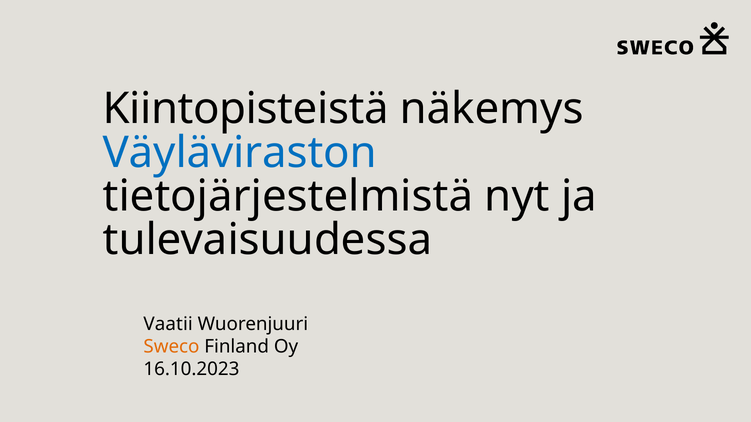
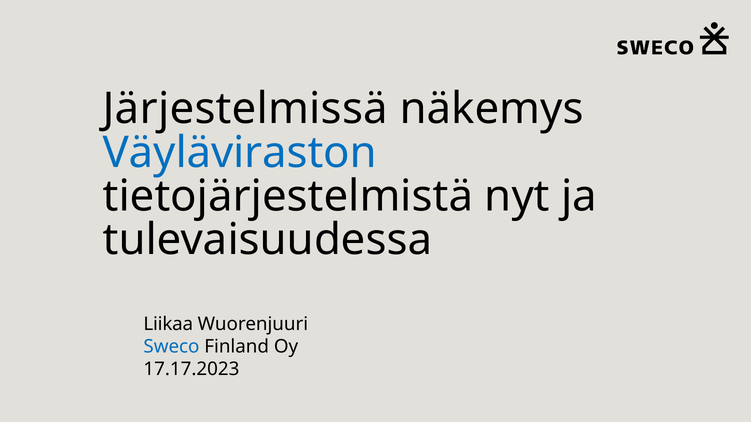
Kiintopisteistä: Kiintopisteistä -> Järjestelmissä (245, 109)
Vaatii: Vaatii -> Liikaa (168, 324)
Sweco colour: orange -> blue (171, 347)
16.10.2023: 16.10.2023 -> 17.17.2023 (191, 369)
